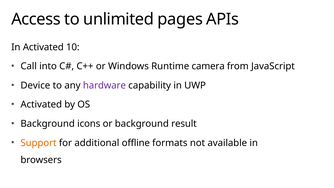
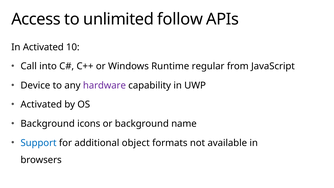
pages: pages -> follow (180, 19)
camera: camera -> regular (208, 66)
result: result -> name (184, 124)
Support colour: orange -> blue (39, 143)
offline: offline -> object (136, 143)
